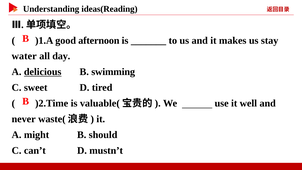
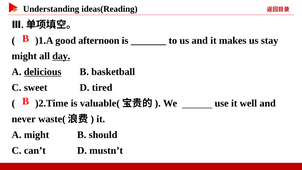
water: water -> might (24, 56)
day underline: none -> present (61, 56)
swimming: swimming -> basketball (113, 72)
